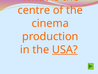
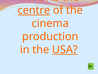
centre underline: none -> present (34, 10)
